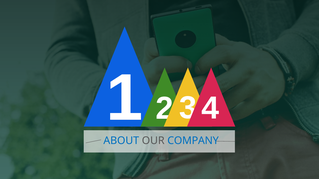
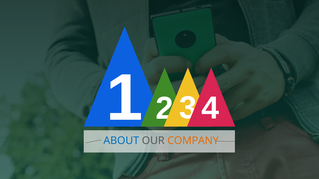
COMPANY colour: blue -> orange (193, 141)
